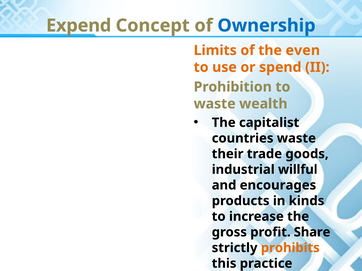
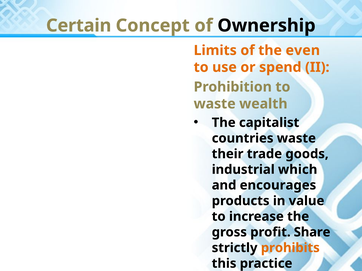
Expend: Expend -> Certain (79, 26)
Ownership colour: blue -> black (267, 26)
willful: willful -> which (298, 170)
kinds: kinds -> value (307, 201)
